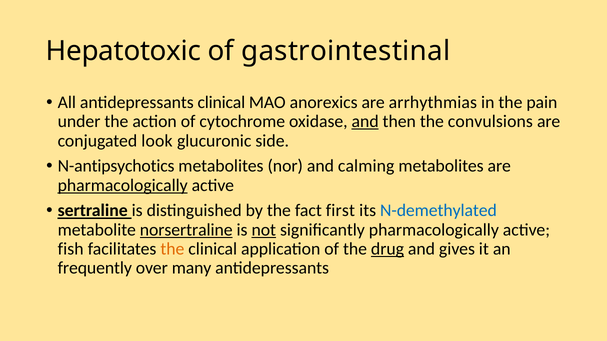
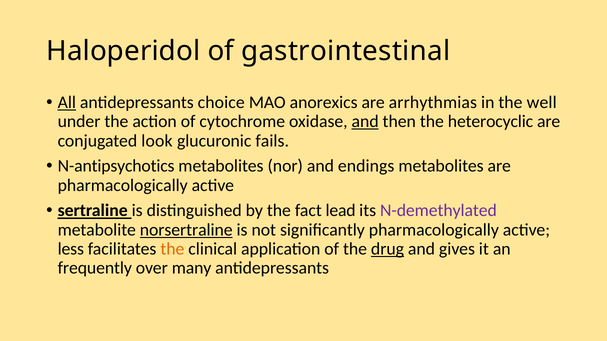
Hepatotoxic: Hepatotoxic -> Haloperidol (123, 51)
All underline: none -> present (67, 103)
antidepressants clinical: clinical -> choice (221, 103)
pain: pain -> well (542, 103)
convulsions: convulsions -> heterocyclic (491, 122)
side: side -> fails (272, 141)
calming: calming -> endings (366, 166)
pharmacologically underline: present -> none (123, 185)
first: first -> lead (341, 211)
N-demethylated colour: blue -> purple (438, 211)
not underline: present -> none (264, 230)
fish: fish -> less (71, 249)
